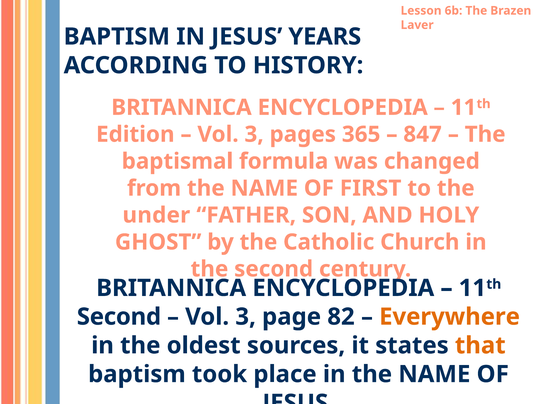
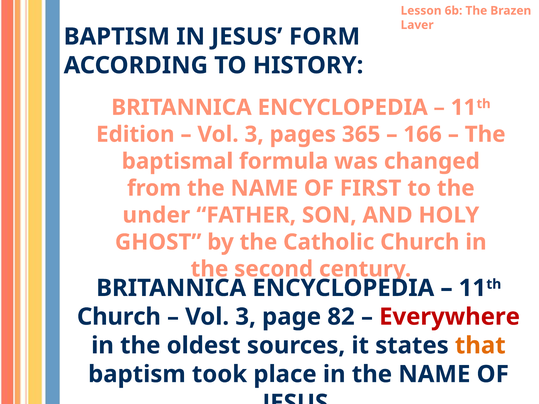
YEARS: YEARS -> FORM (325, 37)
847: 847 -> 166 (423, 134)
Second: Second -> Church (119, 317)
Everywhere colour: orange -> red (450, 317)
